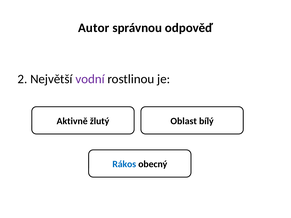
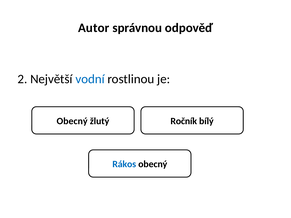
vodní colour: purple -> blue (90, 79)
Aktivně: Aktivně -> Obecný (72, 121)
Oblast: Oblast -> Ročník (184, 121)
